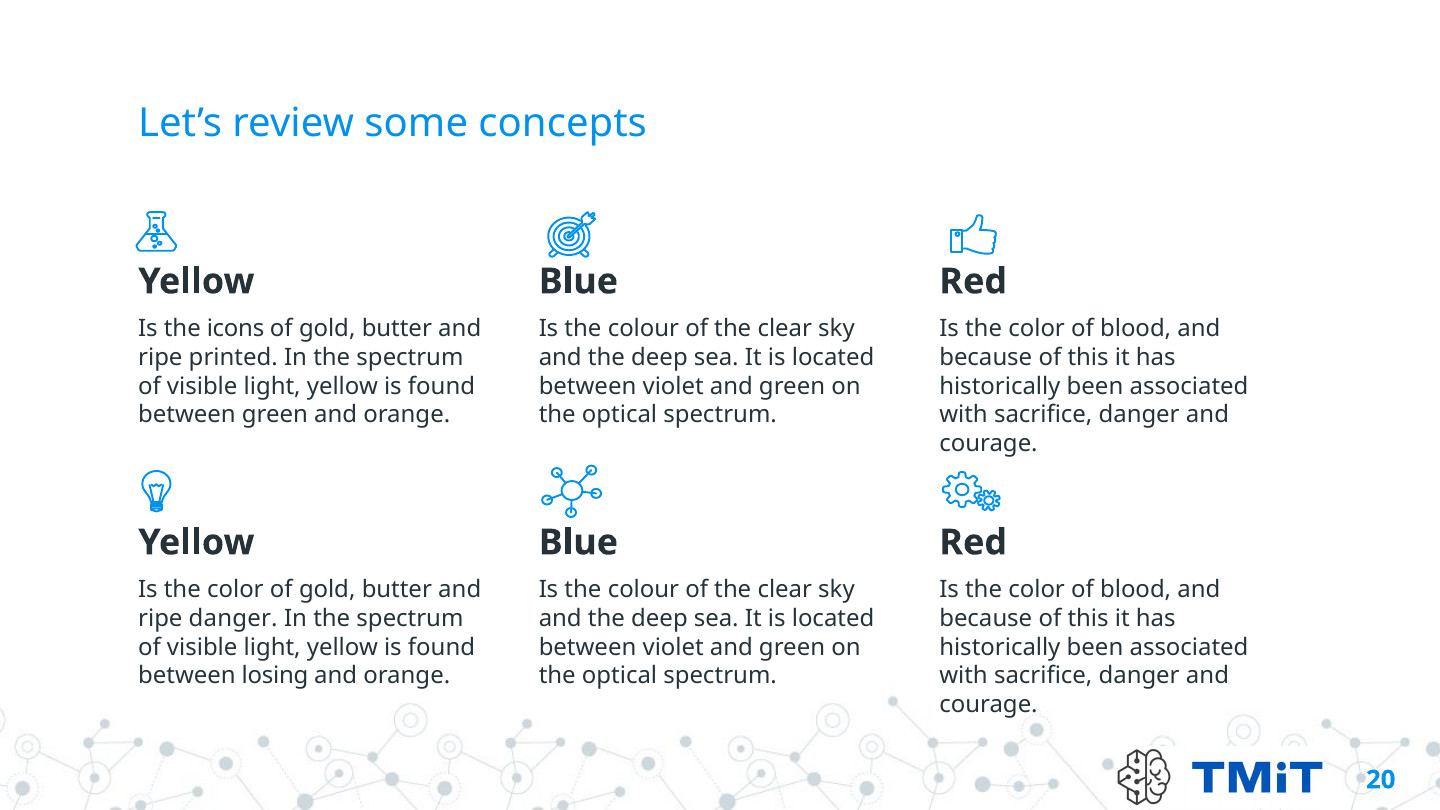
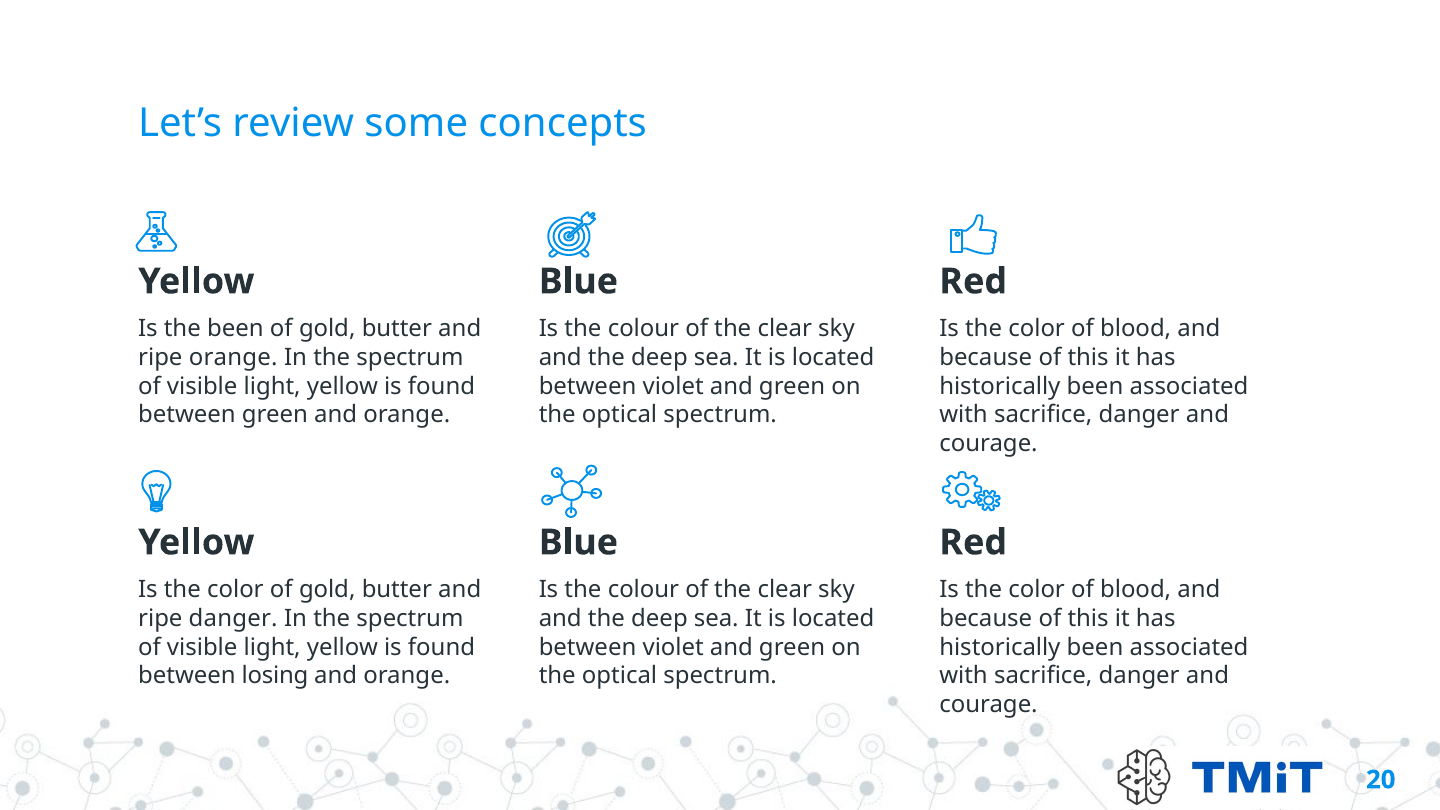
the icons: icons -> been (235, 329)
ripe printed: printed -> orange (233, 357)
